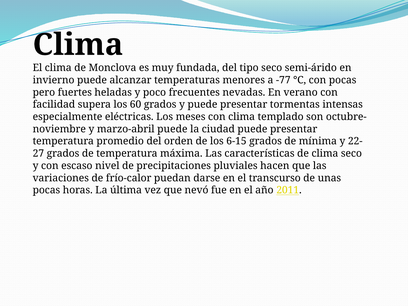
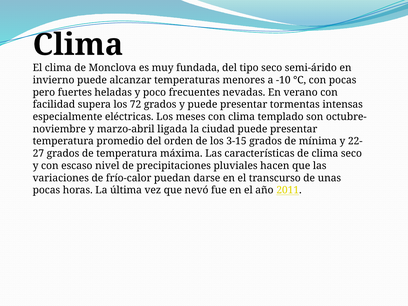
-77: -77 -> -10 (283, 80)
60: 60 -> 72 (136, 105)
marzo-abril puede: puede -> ligada (172, 129)
6-15: 6-15 -> 3-15 (236, 141)
